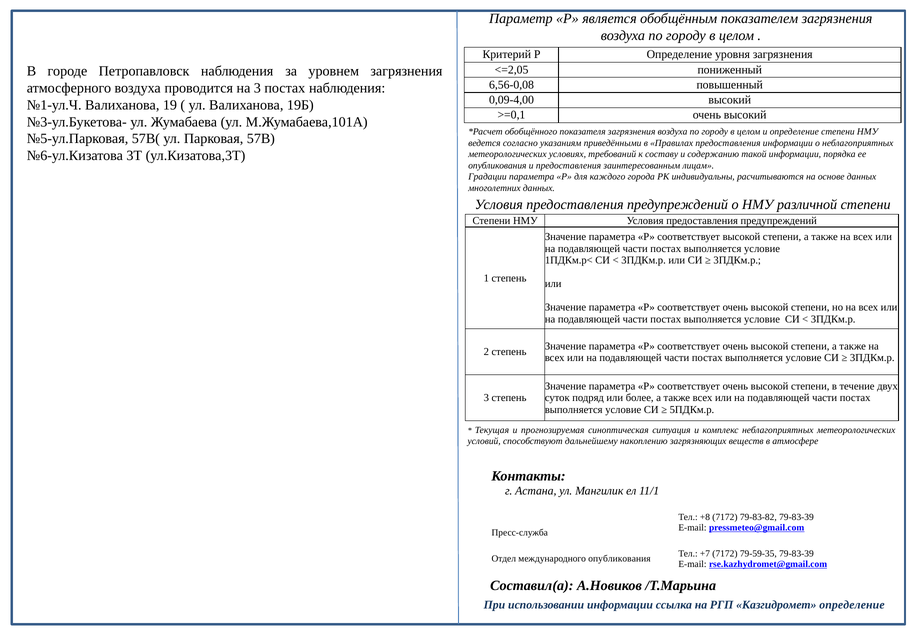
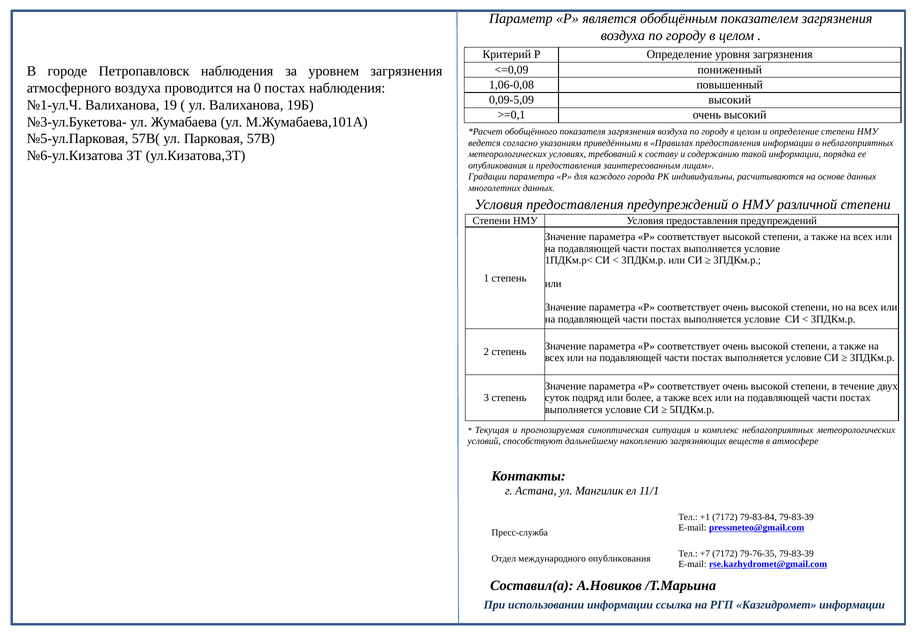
<=2,05: <=2,05 -> <=0,09 (512, 70)
6,56-0,08: 6,56-0,08 -> 1,06-0,08 (511, 85)
на 3: 3 -> 0 (257, 88)
0,09-4,00: 0,09-4,00 -> 0,09-5,09 (511, 100)
+8: +8 -> +1 (705, 517)
79-83-82: 79-83-82 -> 79-83-84 (758, 517)
79-59-35: 79-59-35 -> 79-76-35 (758, 553)
Казгидромет определение: определение -> информации (852, 605)
